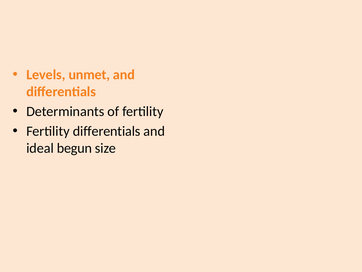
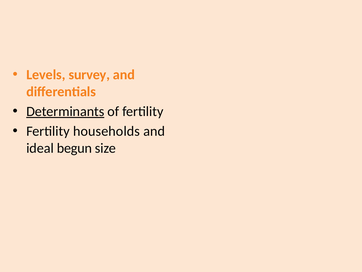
unmet: unmet -> survey (89, 75)
Determinants underline: none -> present (65, 111)
Fertility differentials: differentials -> households (107, 131)
